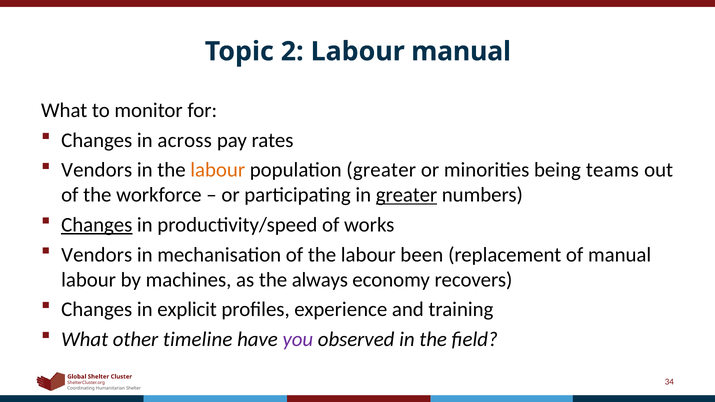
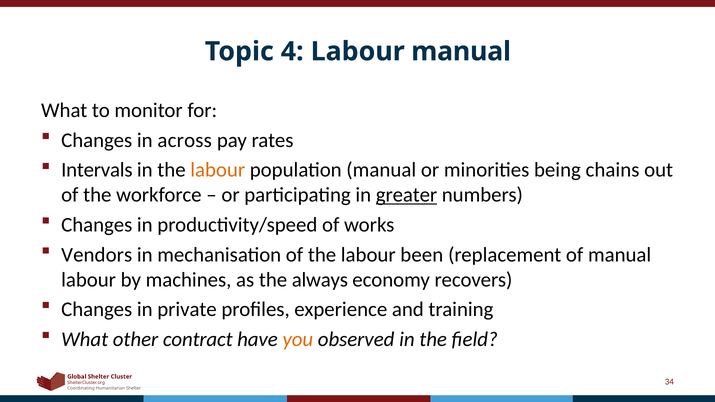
2: 2 -> 4 (292, 51)
Vendors: Vendors -> Intervals (97, 170)
population greater: greater -> manual (381, 170)
teams: teams -> chains (612, 170)
Changes underline: present -> none (97, 225)
explicit: explicit -> private (187, 310)
timeline: timeline -> contract (198, 339)
you colour: purple -> orange (298, 339)
